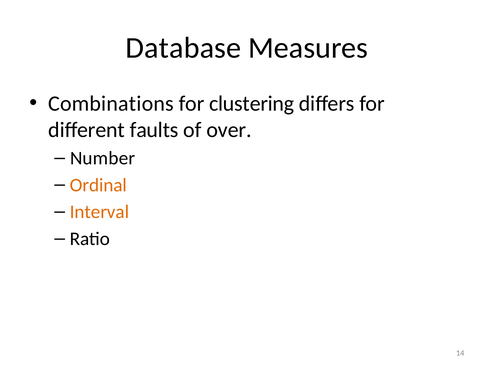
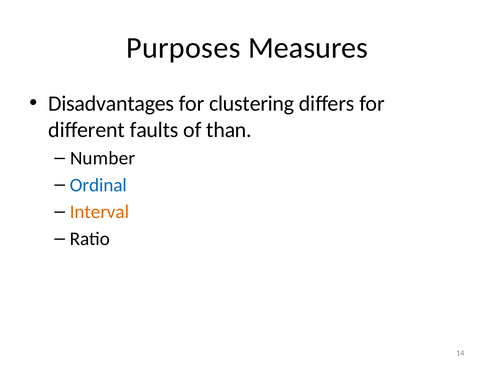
Database: Database -> Purposes (183, 48)
Combinations: Combinations -> Disadvantages (111, 104)
over: over -> than (229, 130)
Ordinal colour: orange -> blue (98, 185)
